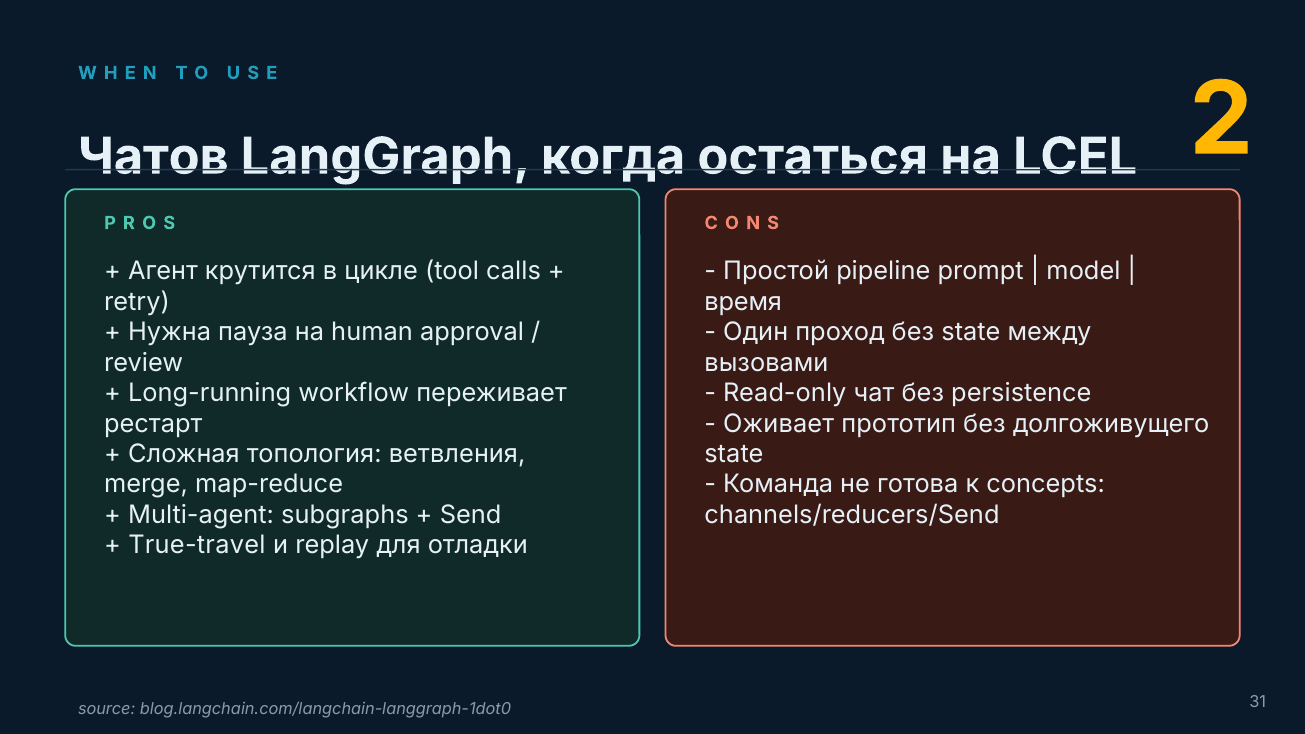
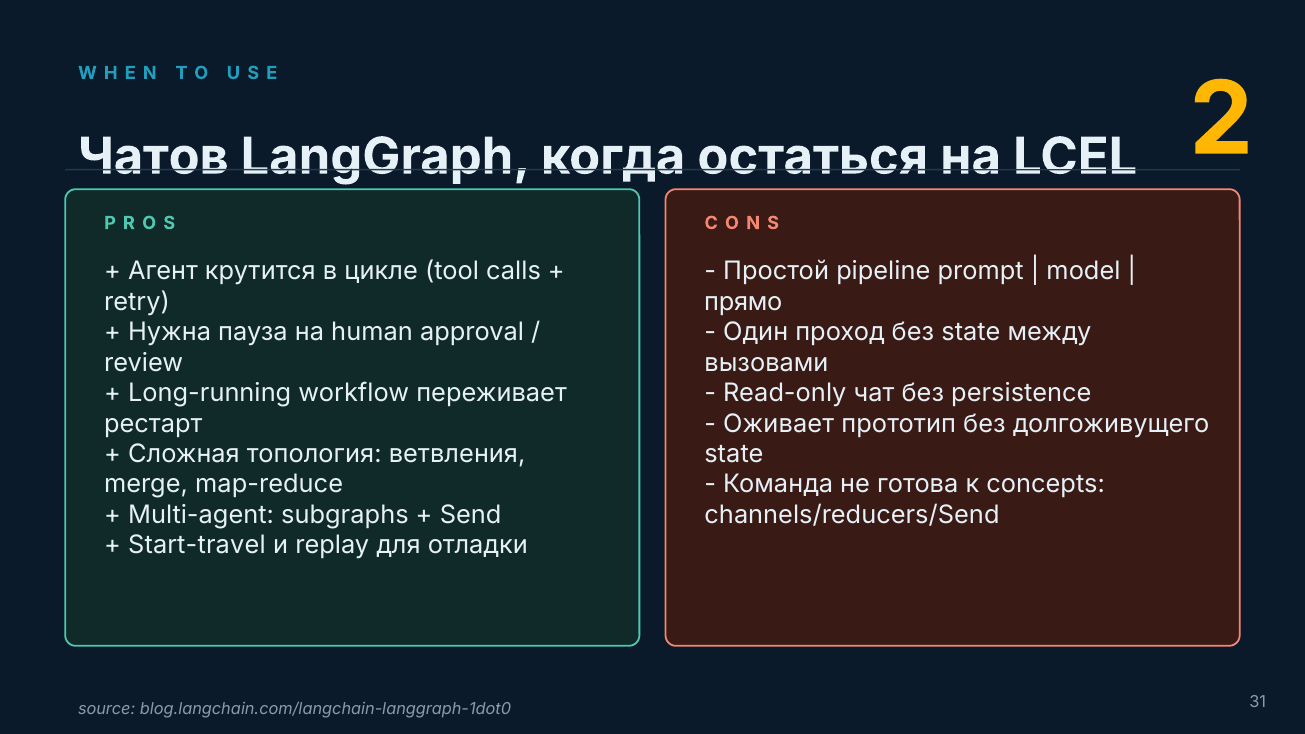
время: время -> прямо (743, 302)
True-travel: True-travel -> Start-travel (197, 546)
